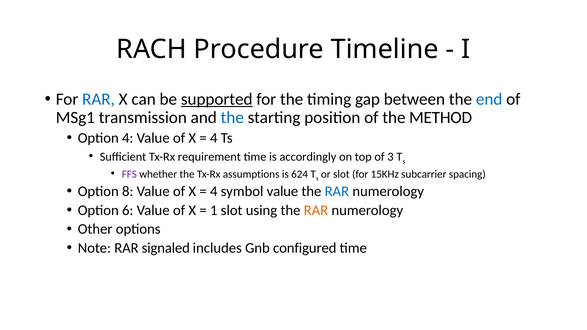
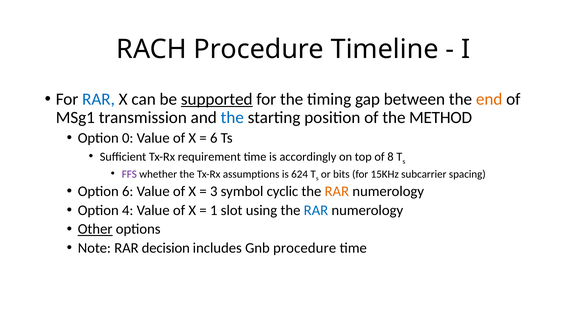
end colour: blue -> orange (489, 99)
Option 4: 4 -> 0 (128, 138)
4: 4 -> 6 (214, 138)
3: 3 -> 8 (390, 157)
or slot: slot -> bits (341, 174)
Option 8: 8 -> 6 (128, 191)
4: 4 -> 3 (214, 191)
symbol value: value -> cyclic (282, 191)
RAR colour: blue -> orange (337, 191)
6: 6 -> 4 (128, 210)
RAR colour: orange -> blue (316, 210)
Other underline: none -> present (95, 229)
signaled: signaled -> decision (166, 248)
Gnb configured: configured -> procedure (305, 248)
